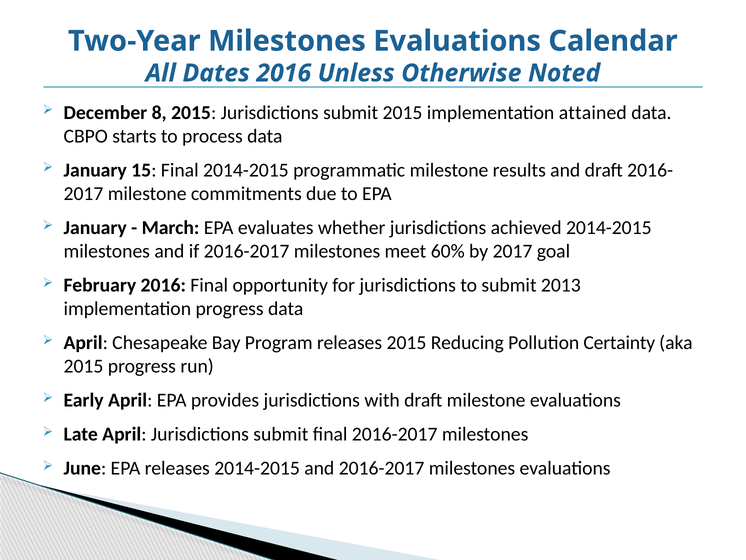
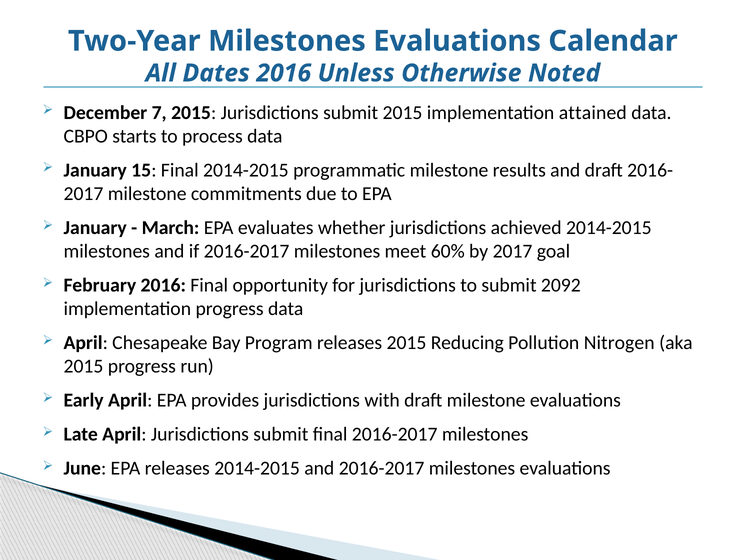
8: 8 -> 7 (159, 112)
2013: 2013 -> 2092 (561, 285)
Certainty: Certainty -> Nitrogen (619, 343)
